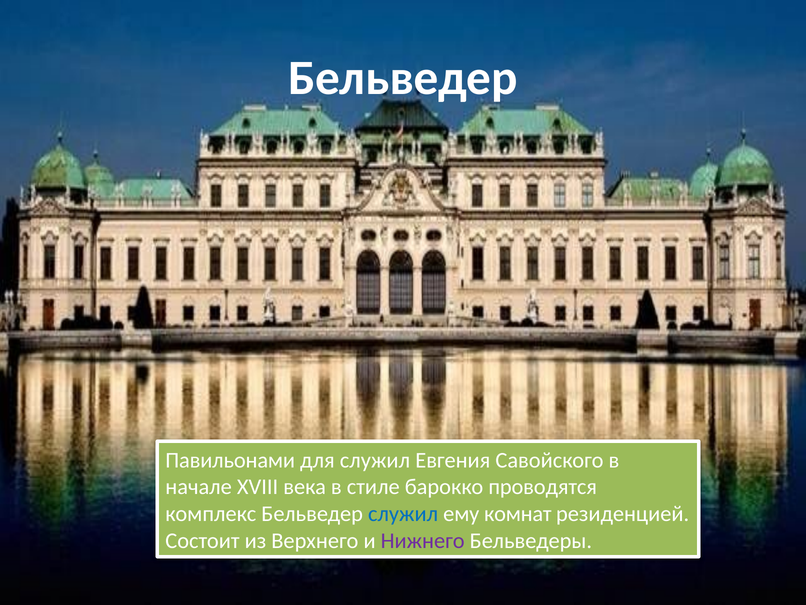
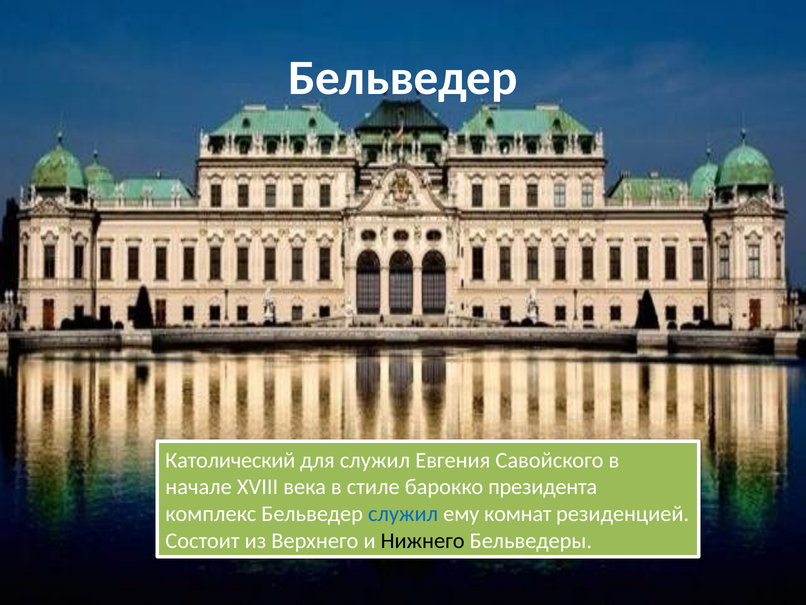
Павильонами: Павильонами -> Католический (230, 460)
проводятся: проводятся -> президента (543, 487)
Нижнего colour: purple -> black (423, 540)
